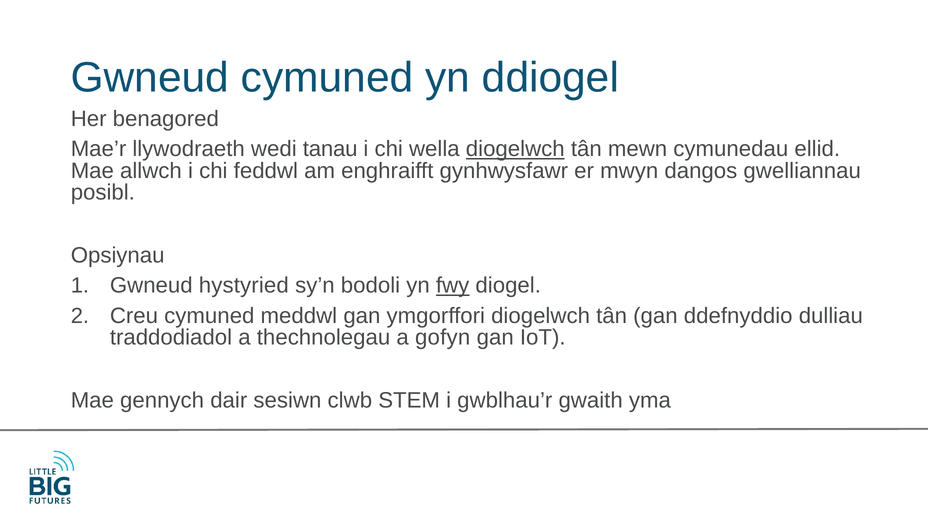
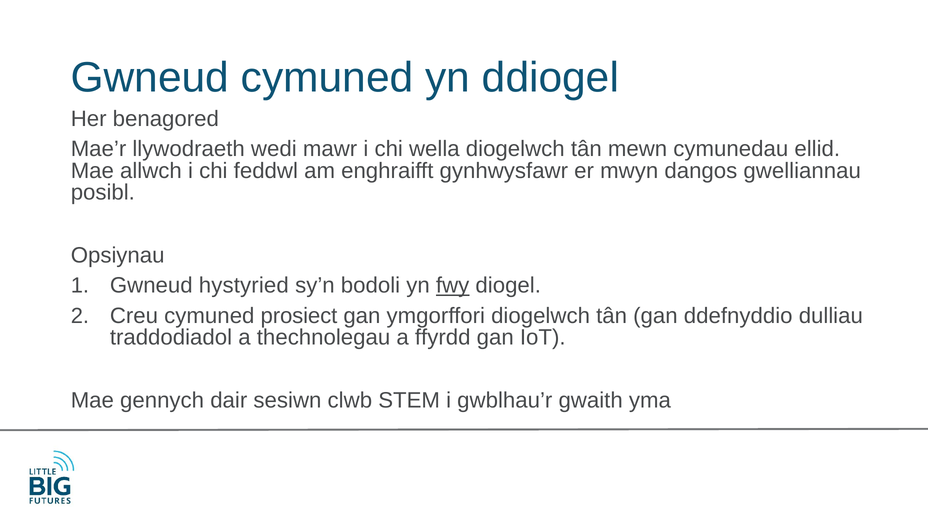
tanau: tanau -> mawr (330, 149)
diogelwch underline: present -> none (515, 149)
meddwl: meddwl -> prosiect (299, 316)
gofyn: gofyn -> ffyrdd (443, 337)
